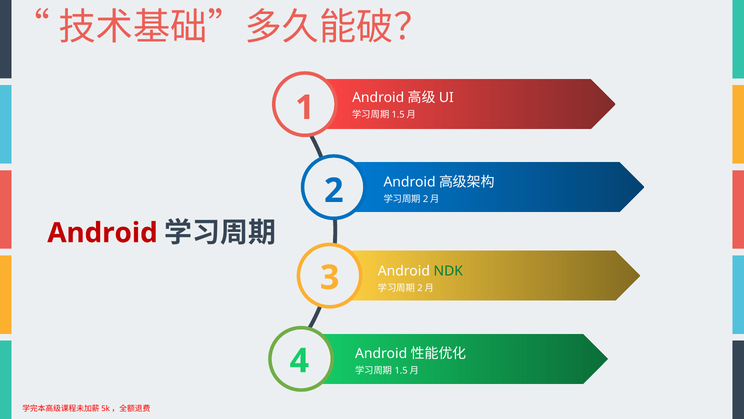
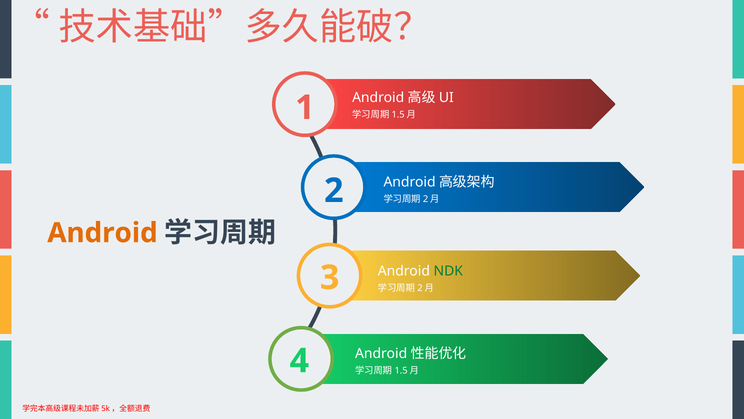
Android colour: red -> orange (103, 233)
